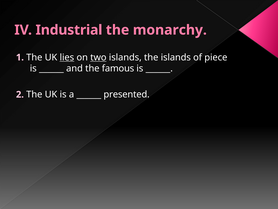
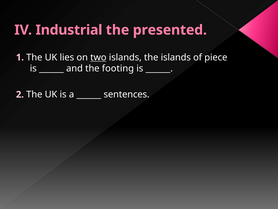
monarchy: monarchy -> presented (170, 30)
lies underline: present -> none (67, 57)
famous: famous -> footing (118, 68)
presented: presented -> sentences (127, 94)
